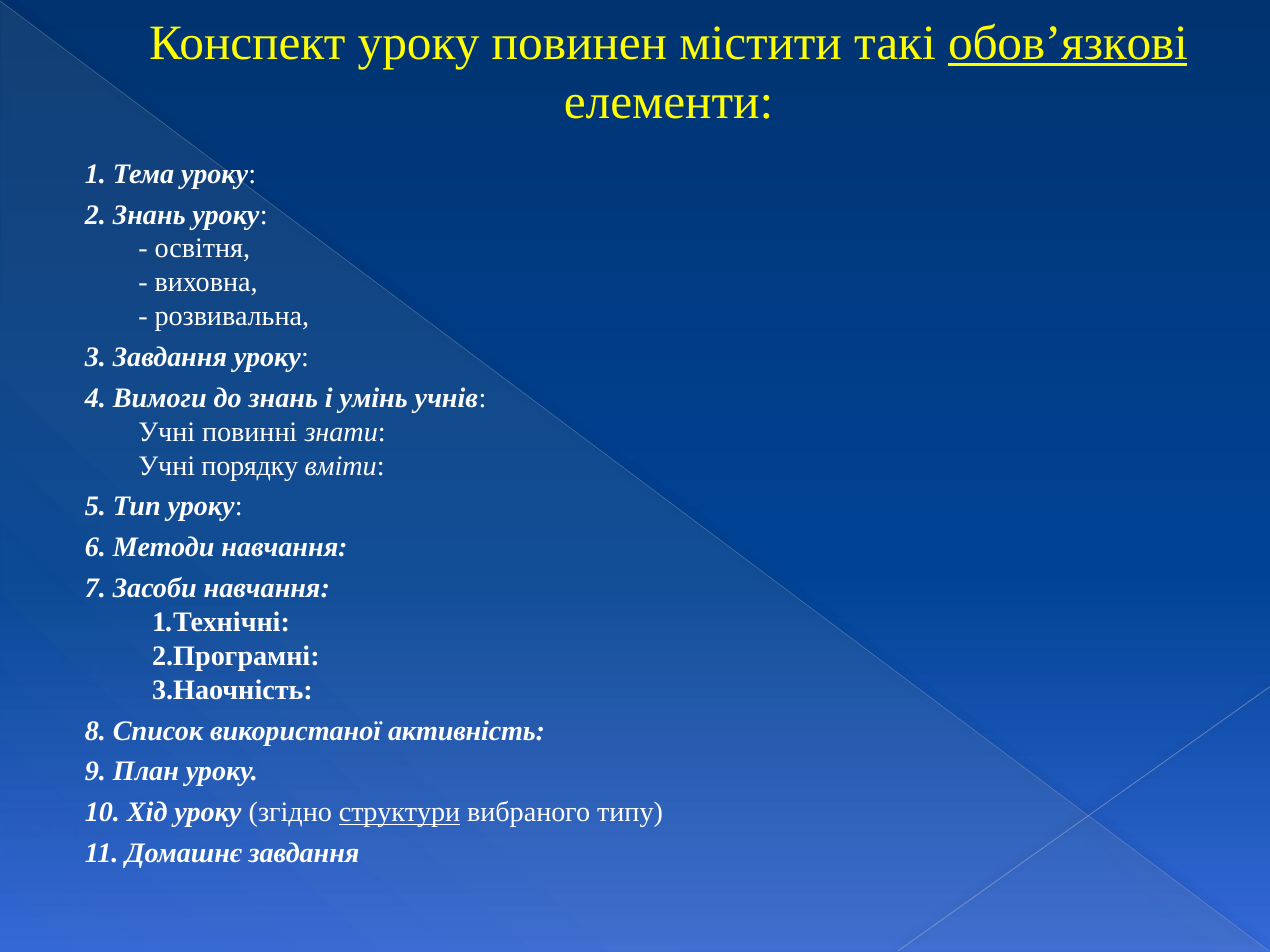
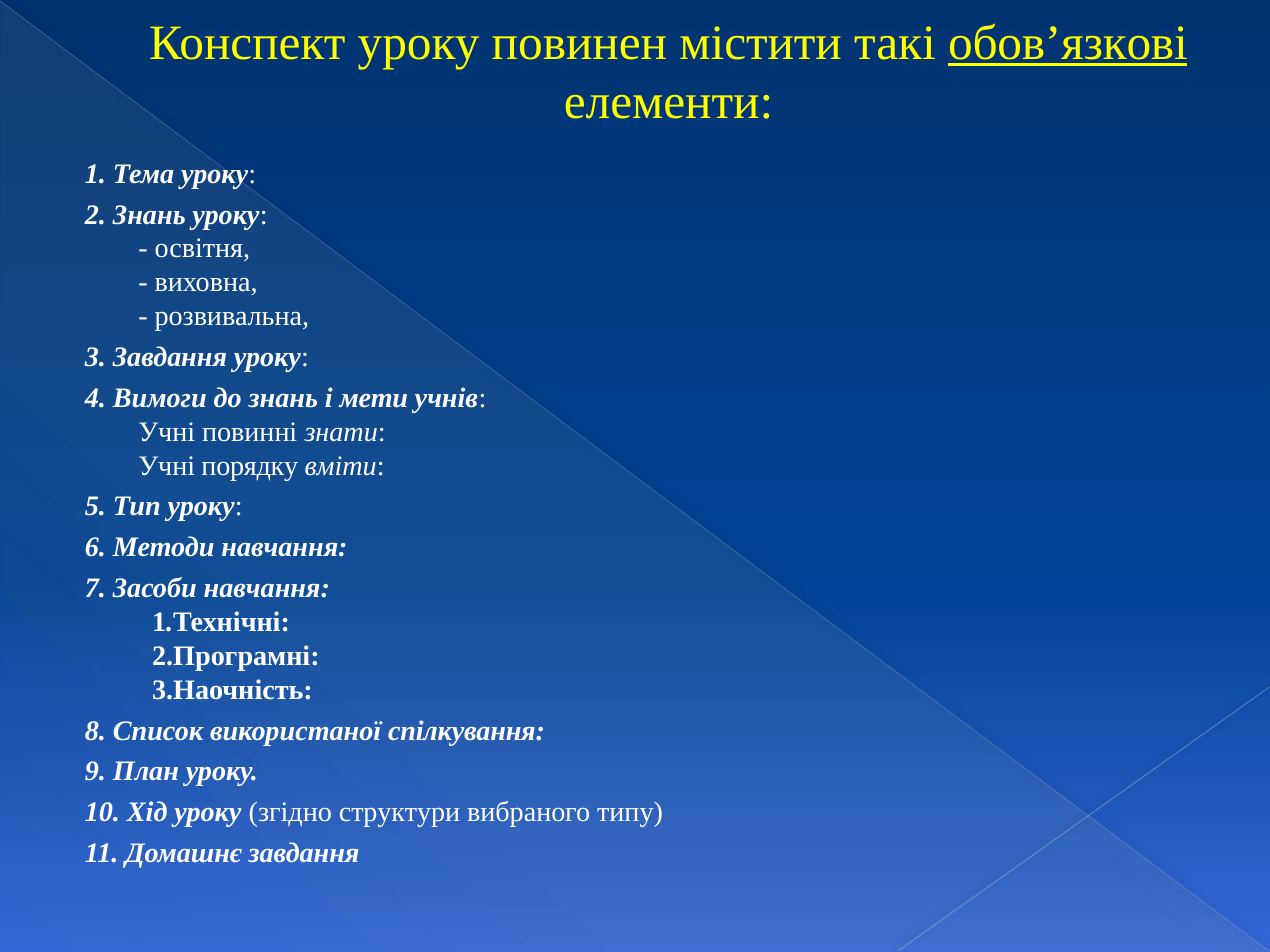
умінь: умінь -> мети (374, 398)
активність: активність -> спілкування (467, 731)
структури underline: present -> none (400, 813)
